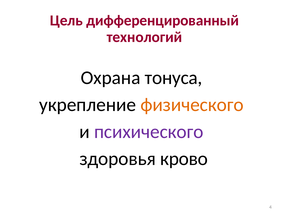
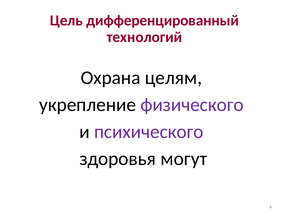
тонуса: тонуса -> целям (173, 78)
физического colour: orange -> purple (192, 105)
крово: крово -> могут (184, 158)
